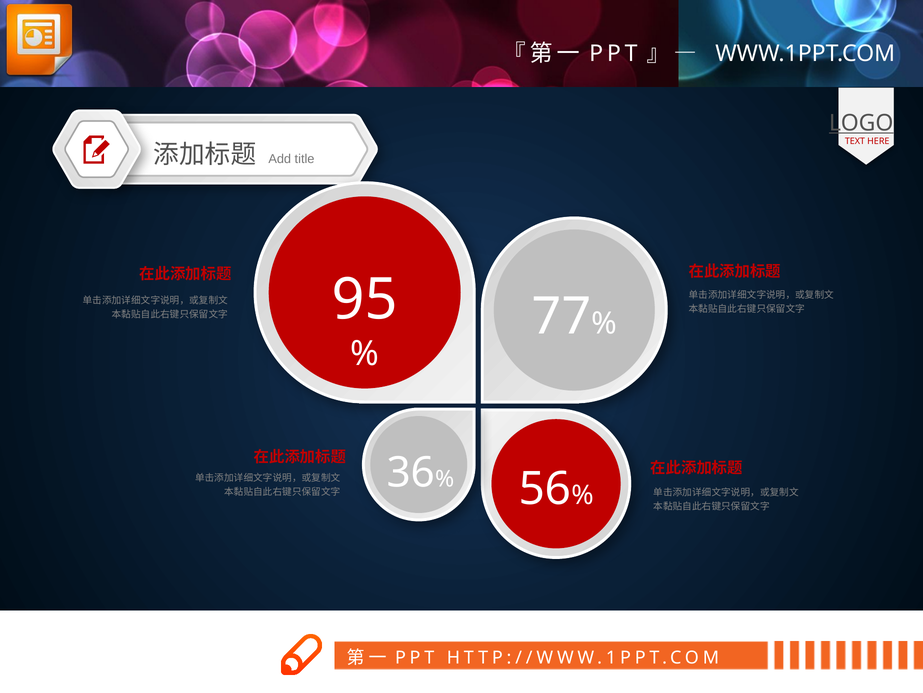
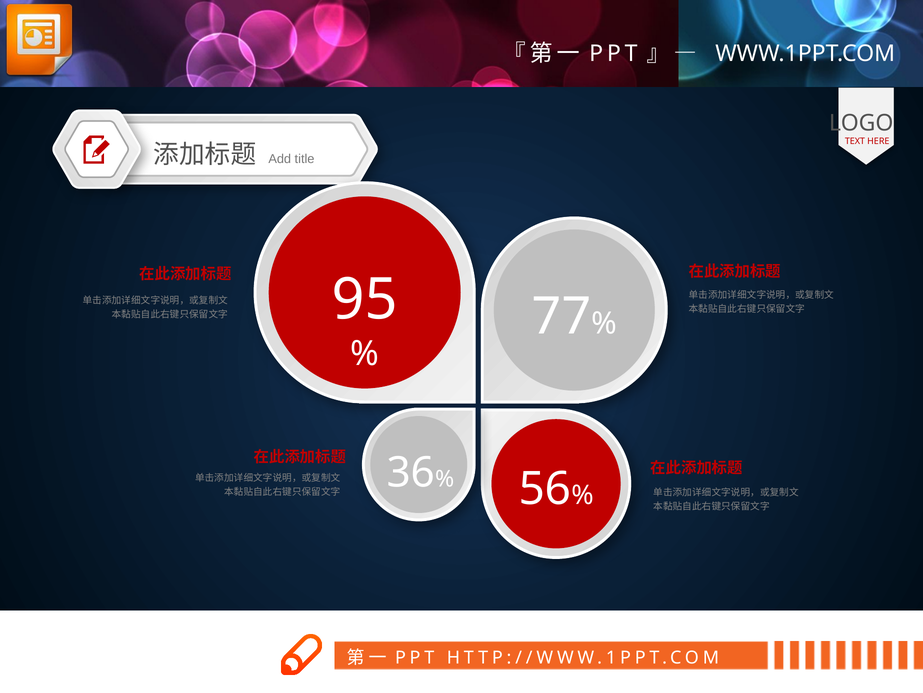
LOGO underline: present -> none (861, 123)
